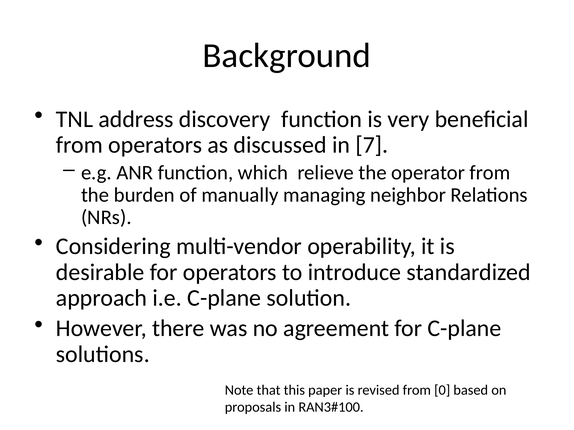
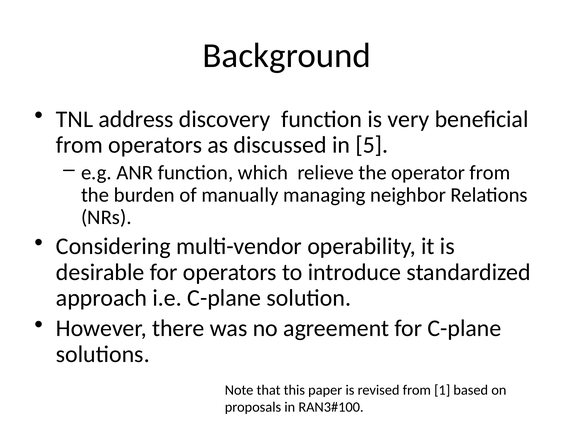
7: 7 -> 5 (372, 145)
0: 0 -> 1 (442, 391)
